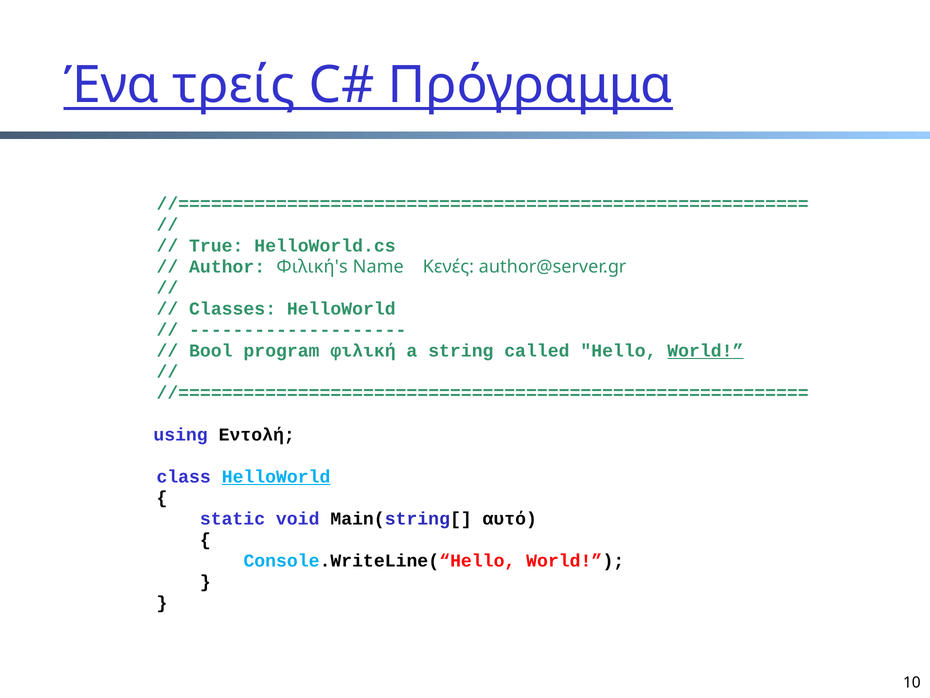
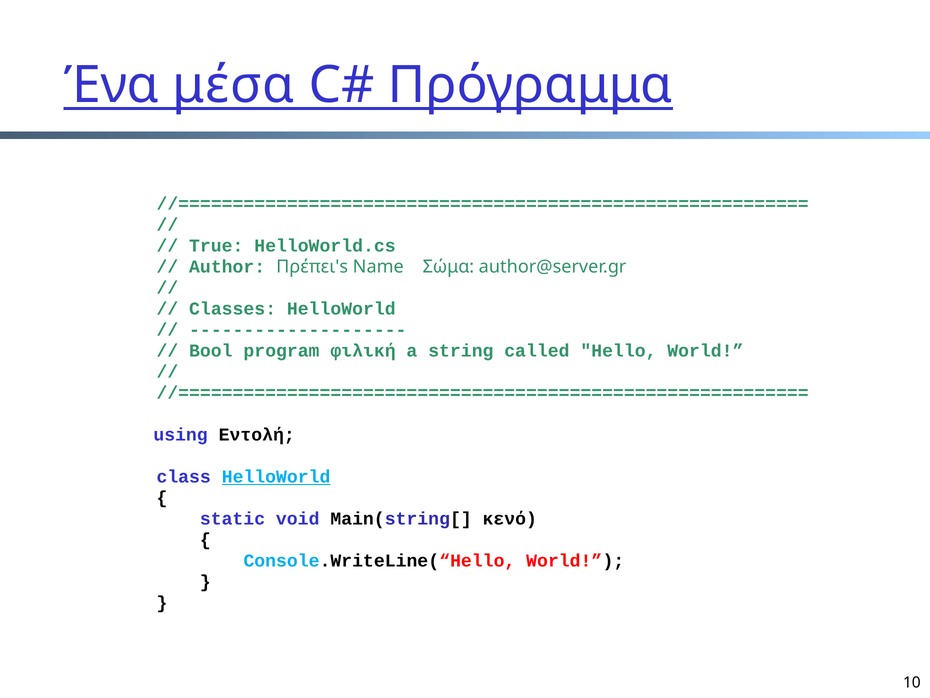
τρείς: τρείς -> μέσα (233, 85)
Φιλική's: Φιλική's -> Πρέπει's (312, 267)
Κενές: Κενές -> Σώμα (448, 267)
World underline: present -> none (705, 351)
αυτό: αυτό -> κενό (510, 518)
